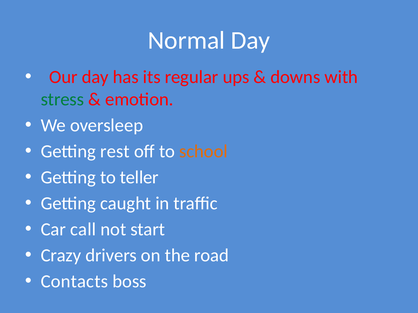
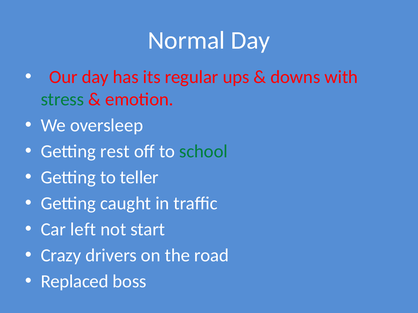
school colour: orange -> green (203, 152)
call: call -> left (83, 230)
Contacts: Contacts -> Replaced (75, 282)
